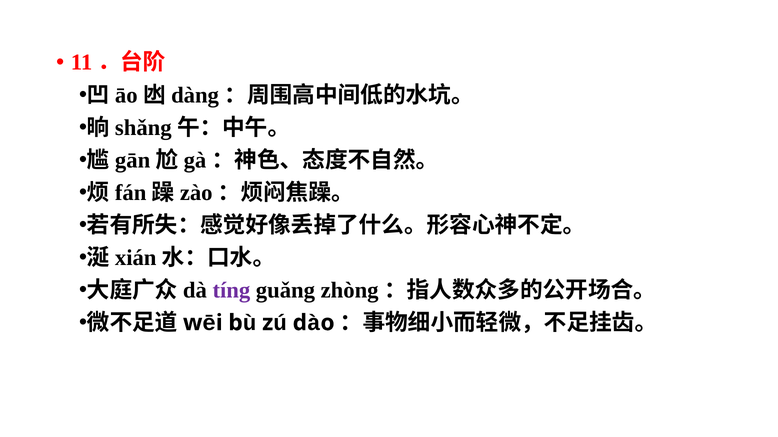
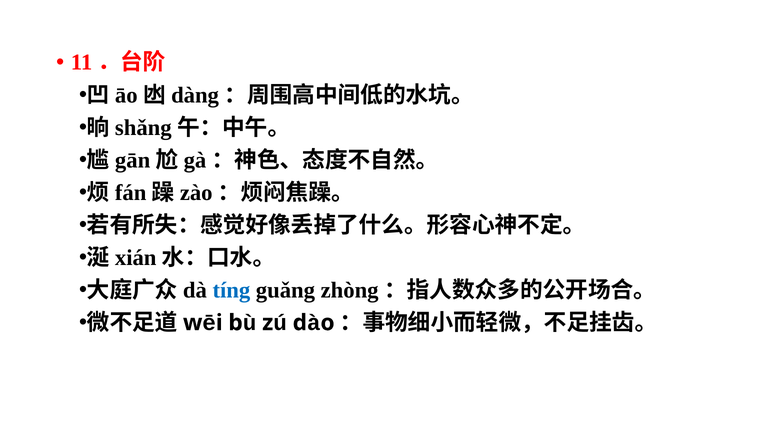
tíng colour: purple -> blue (231, 291)
